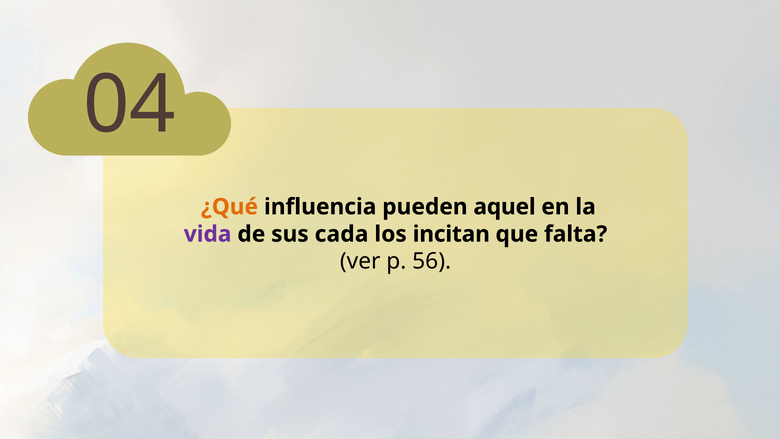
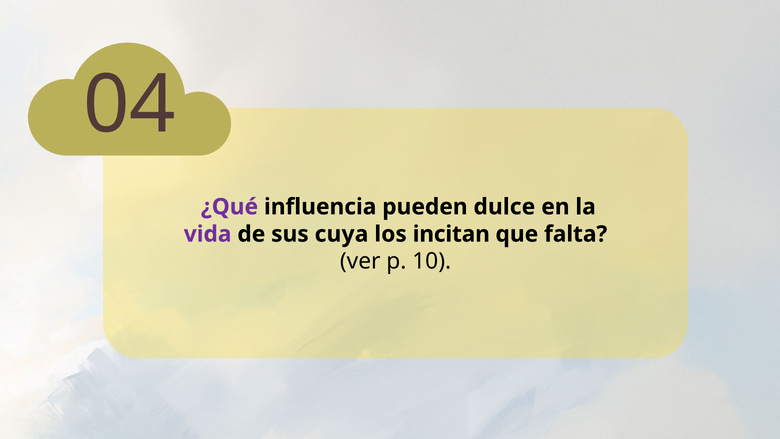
¿Qué colour: orange -> purple (230, 207)
aquel: aquel -> dulce (504, 207)
cada: cada -> cuya (341, 234)
56: 56 -> 10 (432, 261)
